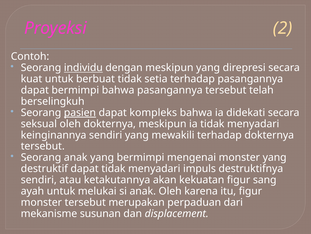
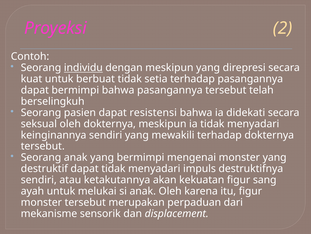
pasien underline: present -> none (80, 112)
kompleks: kompleks -> resistensi (153, 112)
susunan: susunan -> sensorik (100, 213)
